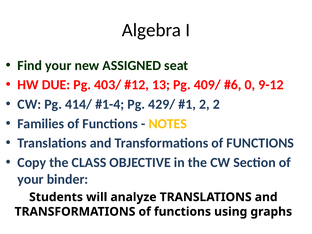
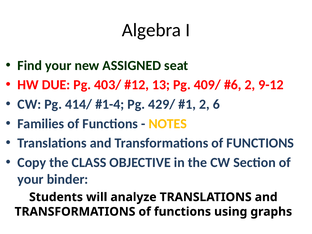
0: 0 -> 2 (250, 85)
2 2: 2 -> 6 (216, 104)
